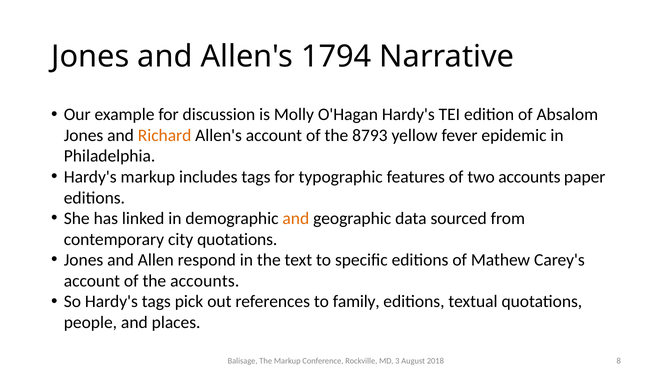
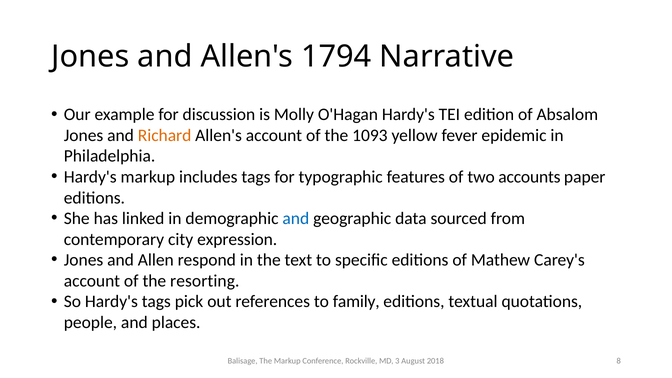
8793: 8793 -> 1093 (370, 135)
and colour: orange -> blue (296, 219)
city quotations: quotations -> expression (237, 239)
the accounts: accounts -> resorting (205, 281)
